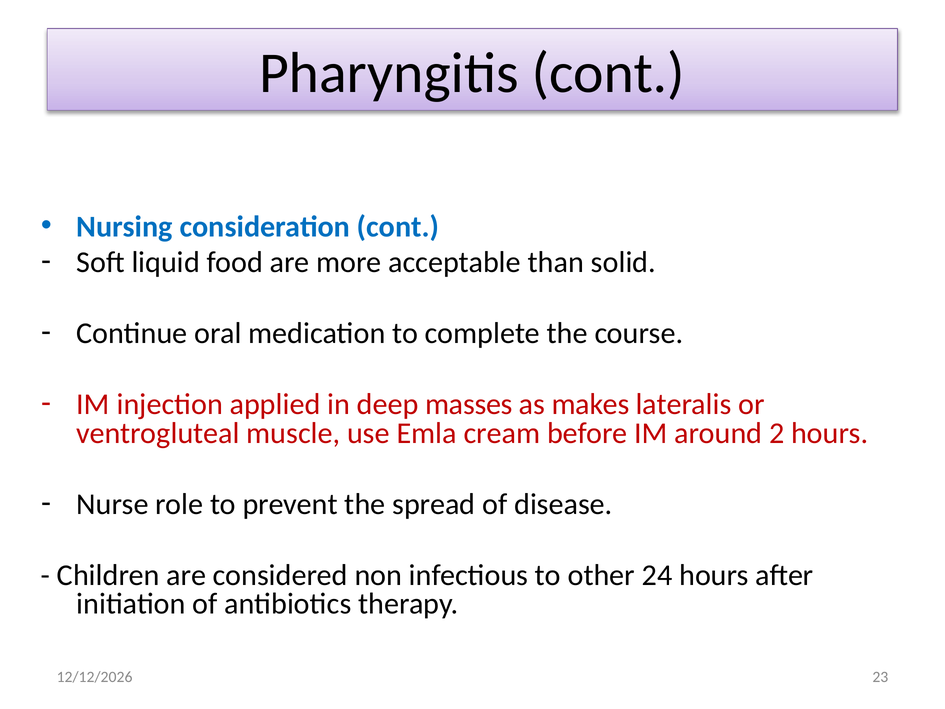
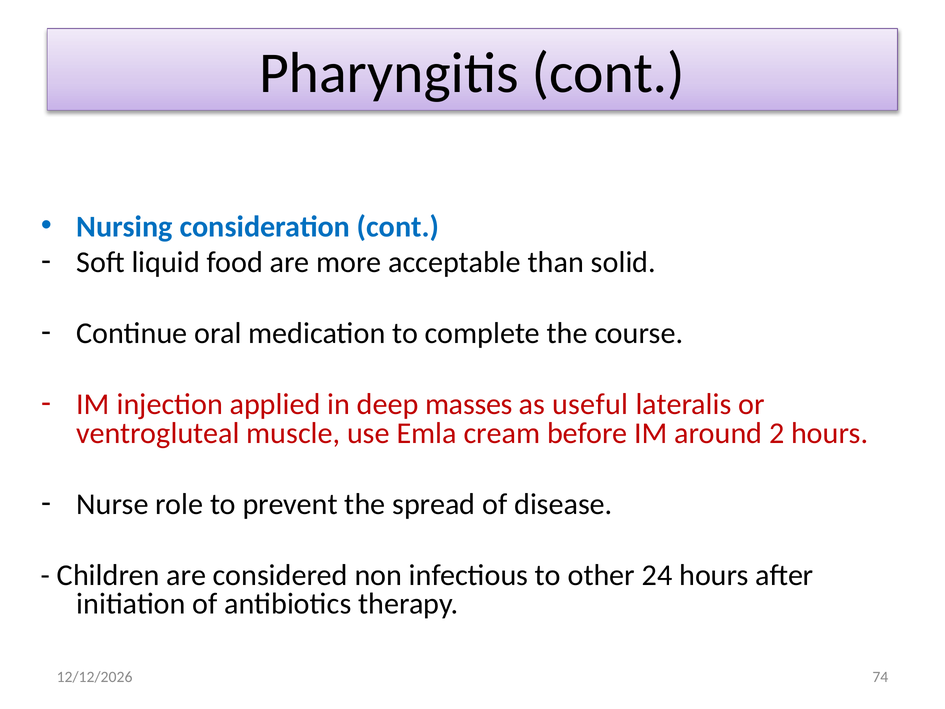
makes: makes -> useful (590, 404)
23: 23 -> 74 (880, 677)
